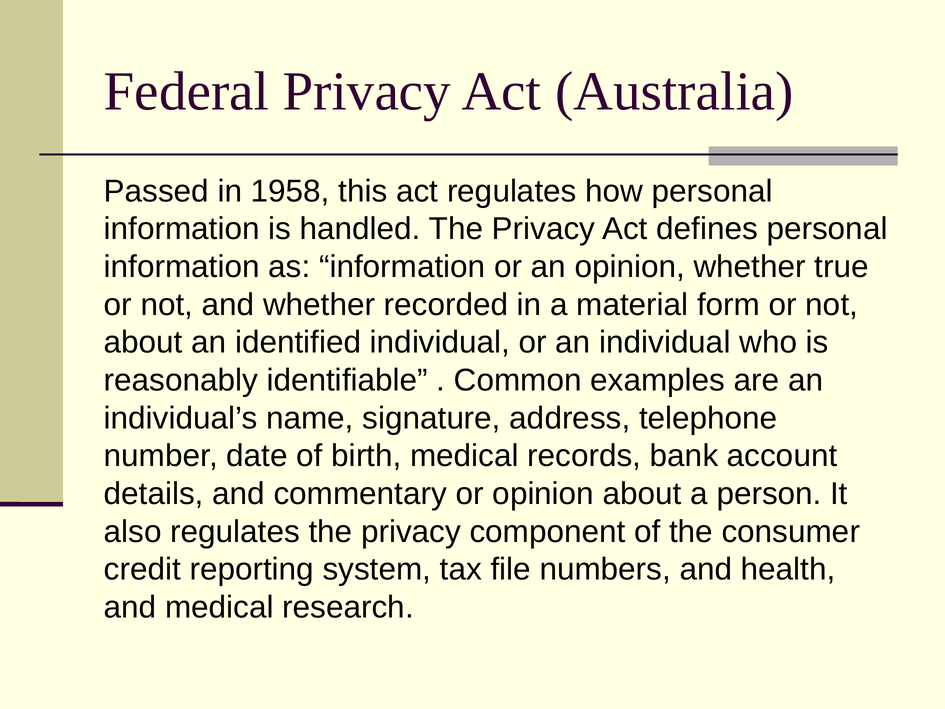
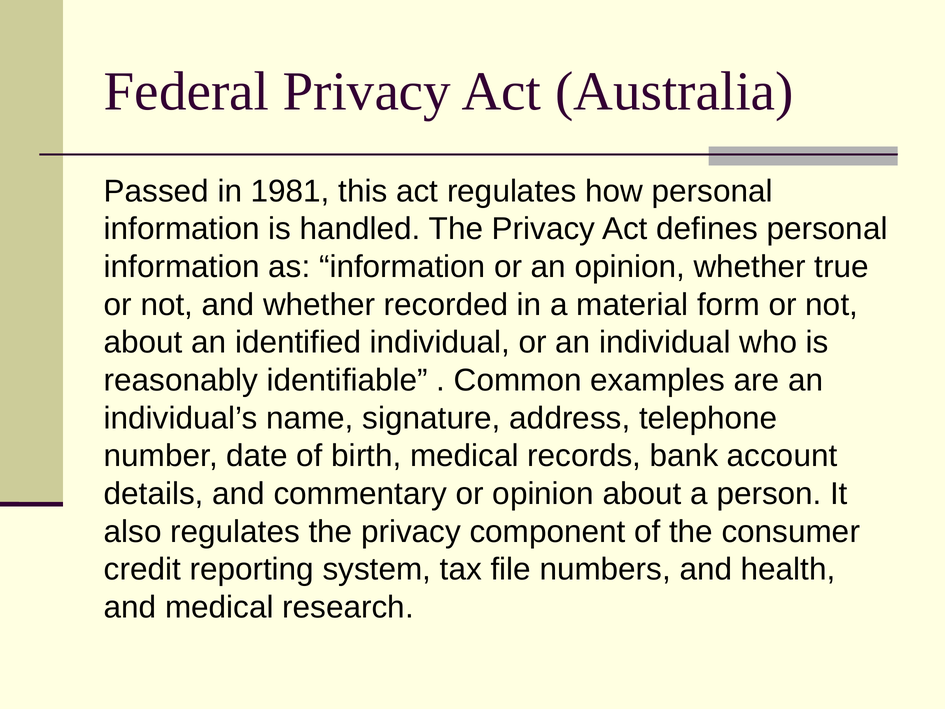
1958: 1958 -> 1981 (290, 191)
